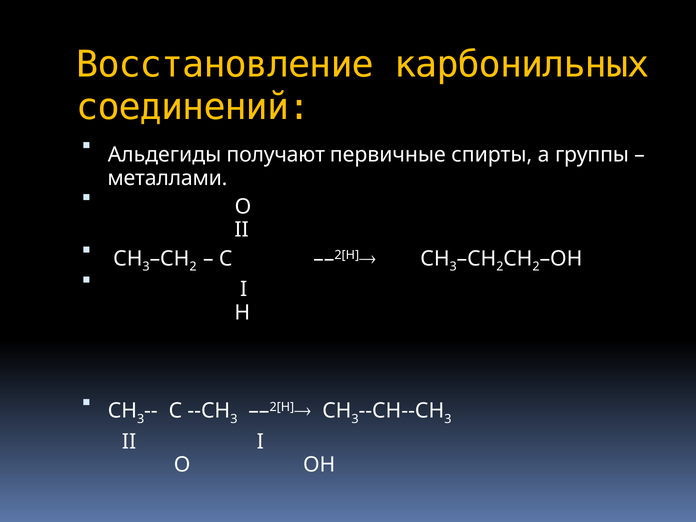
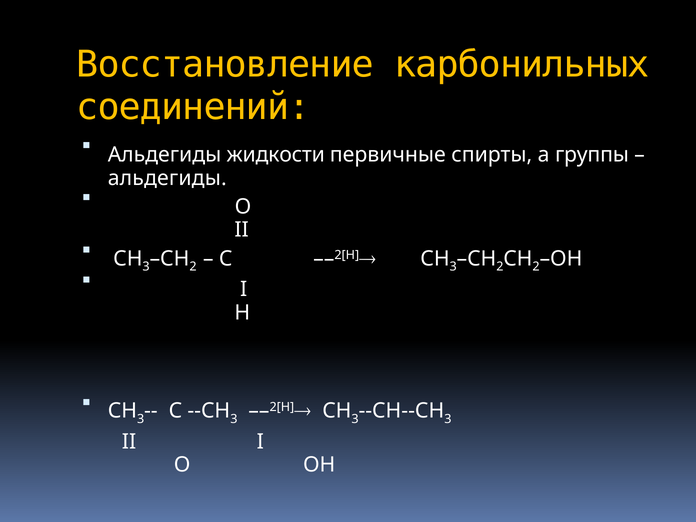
получают: получают -> жидкости (276, 155)
металлами: металлами -> альдегиды (167, 178)
